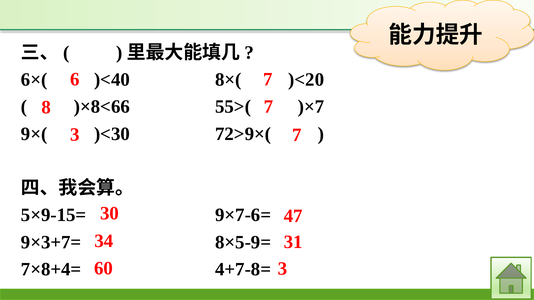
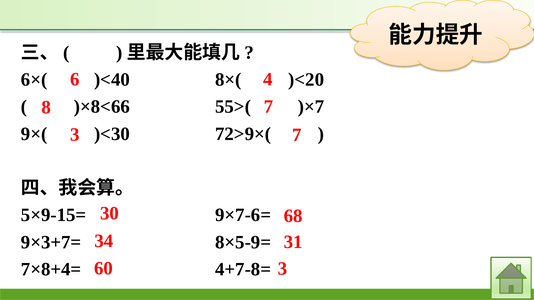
6 7: 7 -> 4 (268, 79)
47: 47 -> 68 (293, 216)
